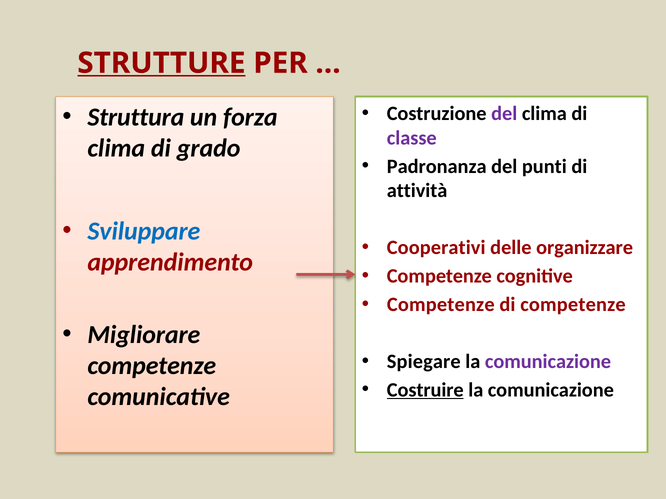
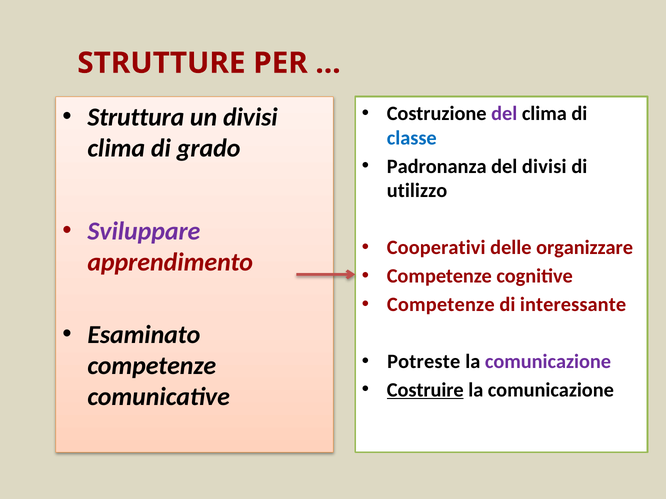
STRUTTURE underline: present -> none (161, 63)
un forza: forza -> divisi (250, 117)
classe colour: purple -> blue (412, 138)
del punti: punti -> divisi (544, 166)
attività: attività -> utilizzo (417, 191)
Sviluppare colour: blue -> purple (144, 231)
di competenze: competenze -> interessante (573, 305)
Migliorare: Migliorare -> Esaminato (144, 335)
Spiegare: Spiegare -> Potreste (424, 362)
